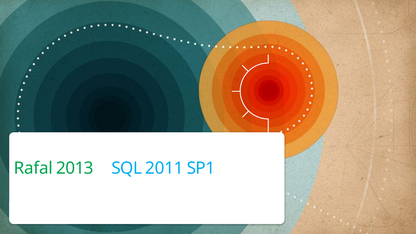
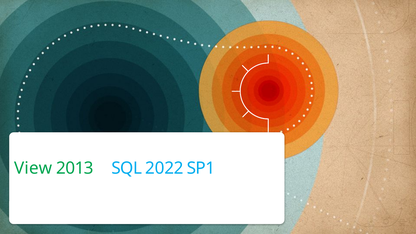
Rafal: Rafal -> View (33, 168)
2011: 2011 -> 2022 (164, 168)
